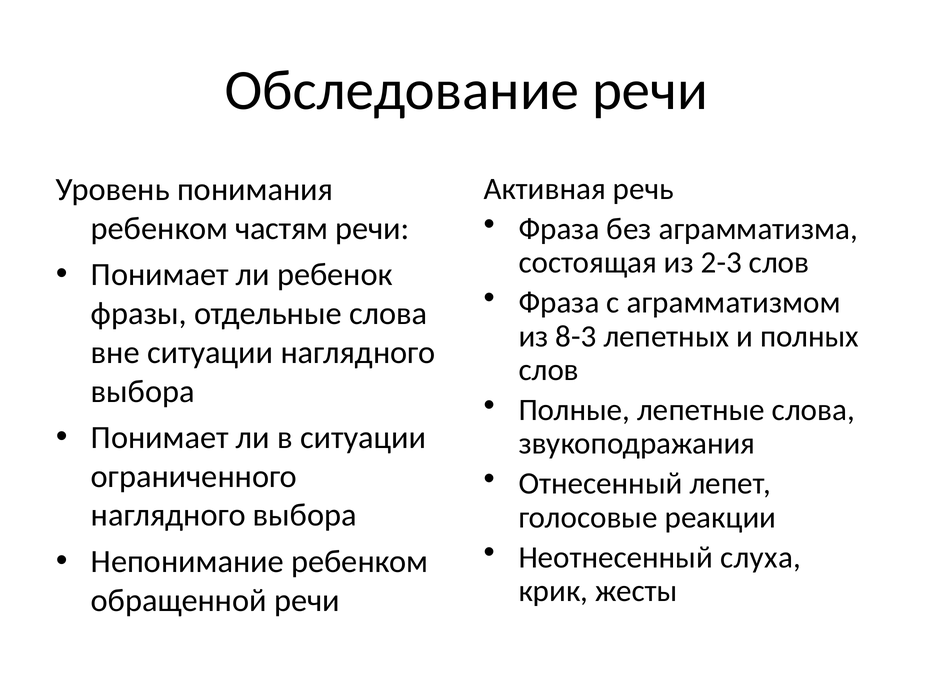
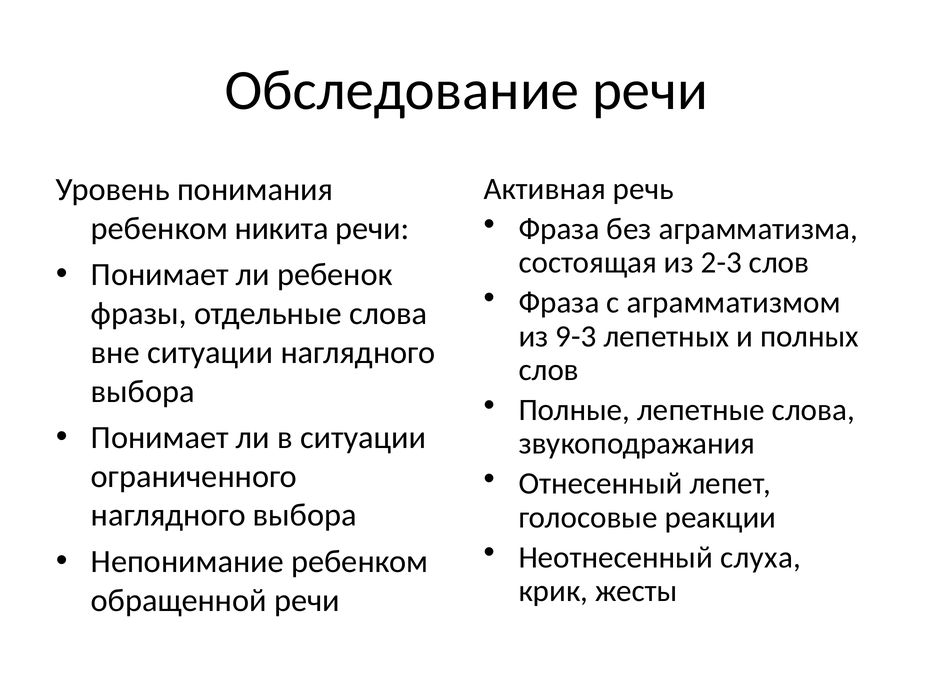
частям: частям -> никита (282, 229)
8-3: 8-3 -> 9-3 (576, 336)
